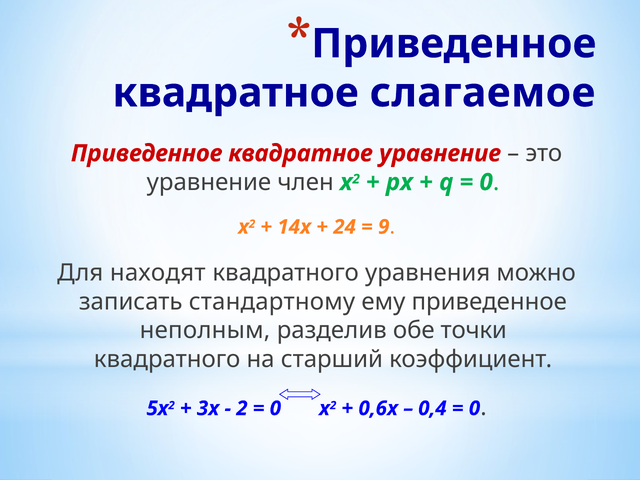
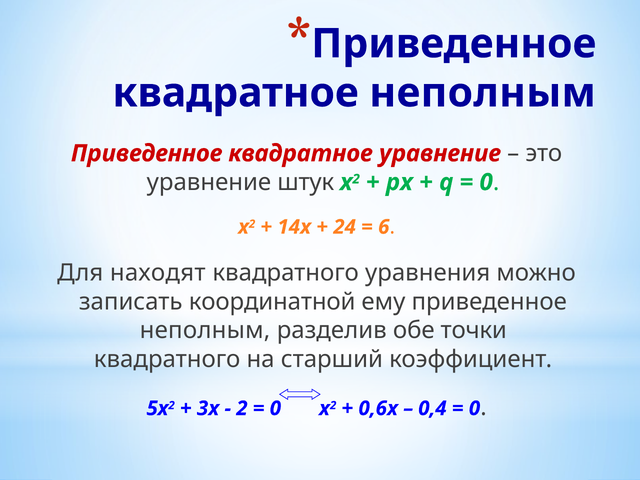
квадратное слагаемое: слагаемое -> неполным (483, 93)
член: член -> штук (306, 182)
9: 9 -> 6 (384, 227)
стандартному: стандартному -> координатной (272, 302)
